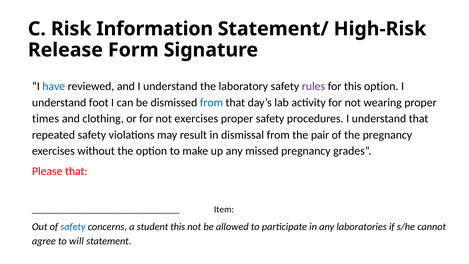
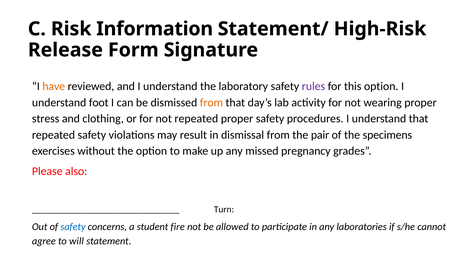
have colour: blue -> orange (54, 86)
from colour: blue -> orange (211, 102)
times: times -> stress (46, 119)
not exercises: exercises -> repeated (196, 119)
the pregnancy: pregnancy -> specimens (387, 135)
Please that: that -> also (76, 171)
Item: Item -> Turn (224, 209)
student this: this -> fire (178, 227)
